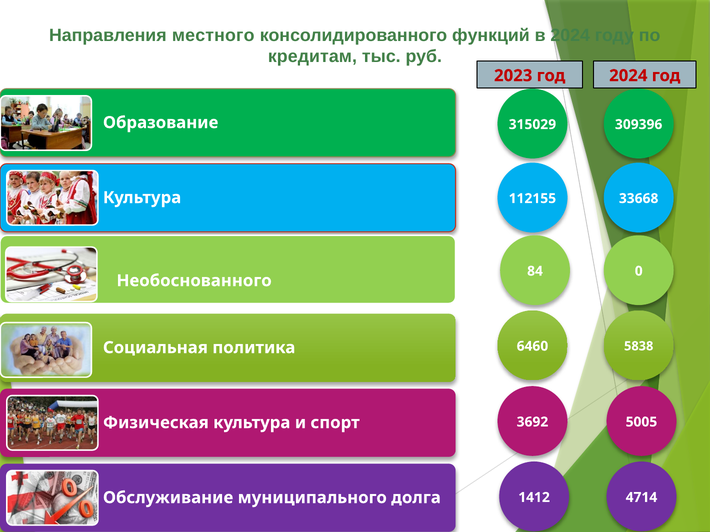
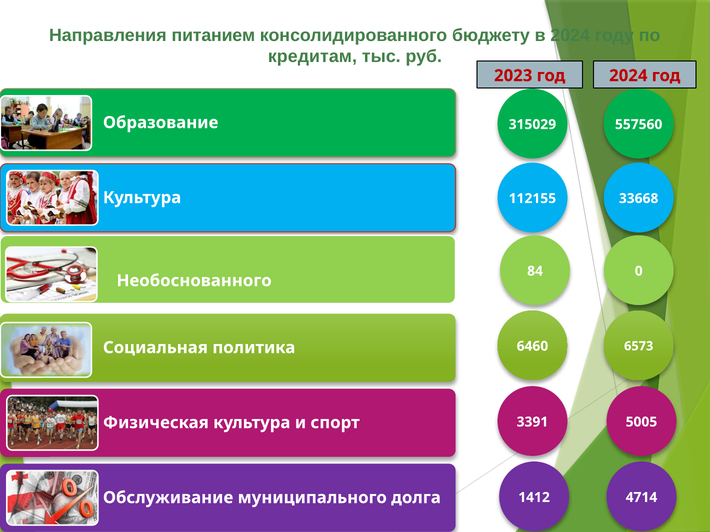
местного: местного -> питанием (213, 35)
функций: функций -> бюджету (491, 35)
309396: 309396 -> 557560 (639, 125)
5838: 5838 -> 6573 (639, 346)
3692: 3692 -> 3391 (532, 422)
